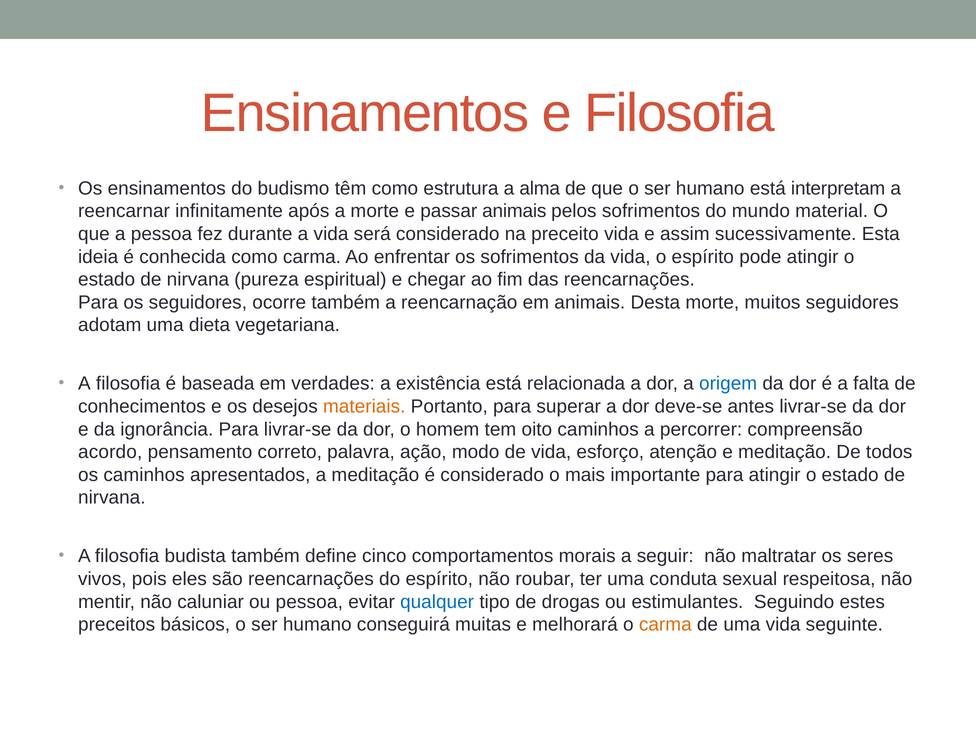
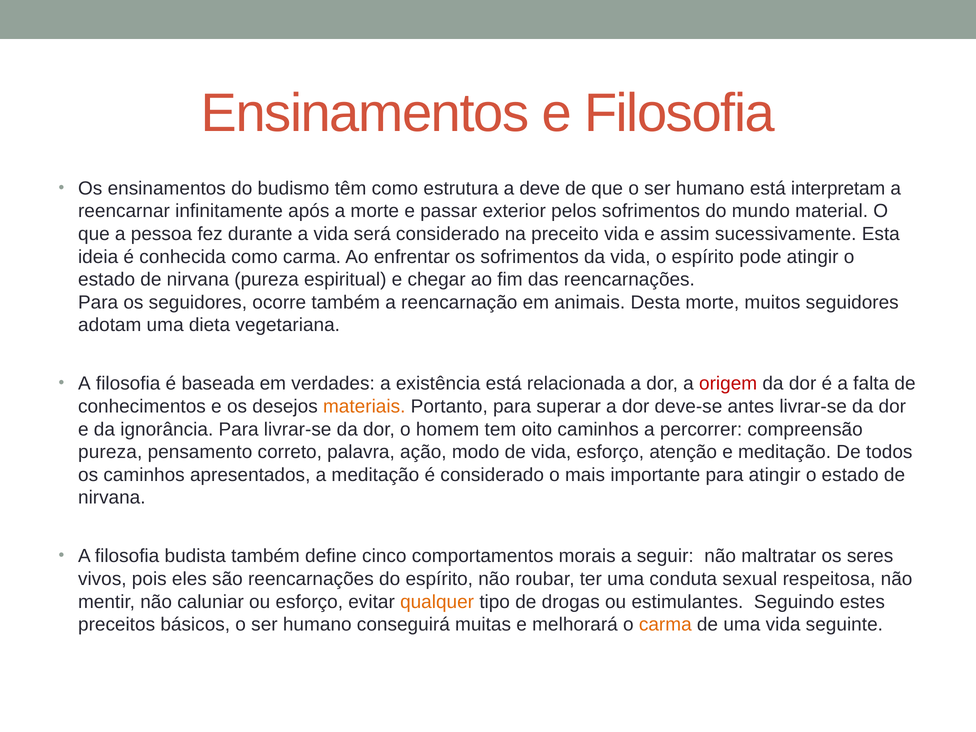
alma: alma -> deve (540, 188)
passar animais: animais -> exterior (514, 211)
origem colour: blue -> red (728, 384)
acordo: acordo -> pureza (110, 452)
ou pessoa: pessoa -> esforço (309, 602)
qualquer colour: blue -> orange (437, 602)
